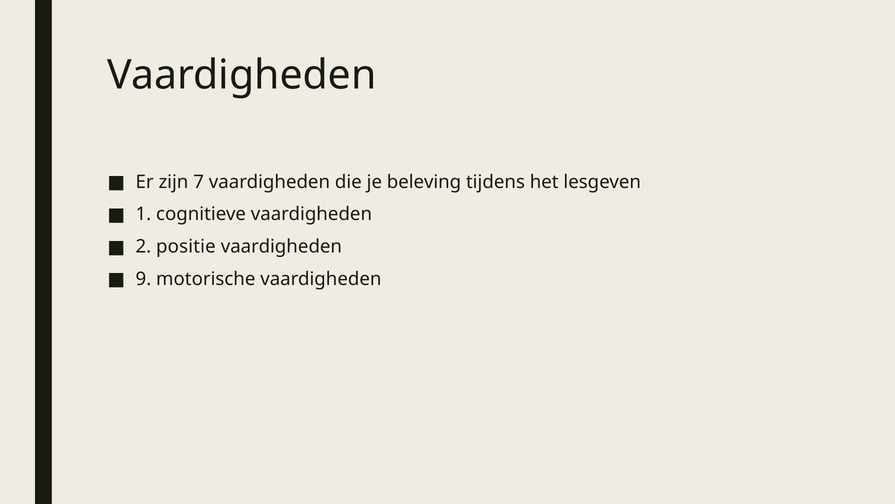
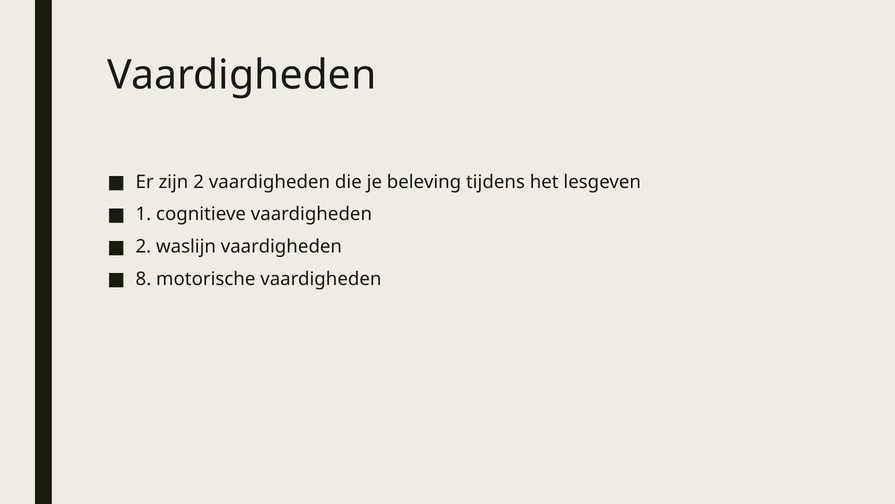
zijn 7: 7 -> 2 (199, 182)
positie: positie -> waslijn (186, 246)
9: 9 -> 8 (143, 279)
